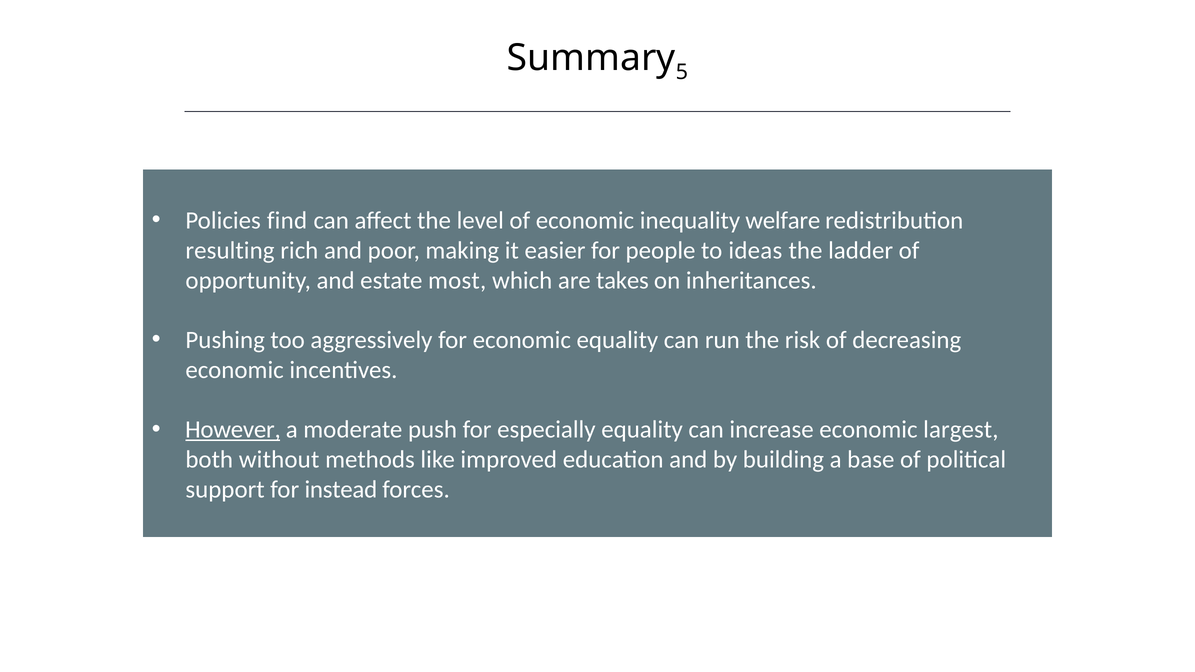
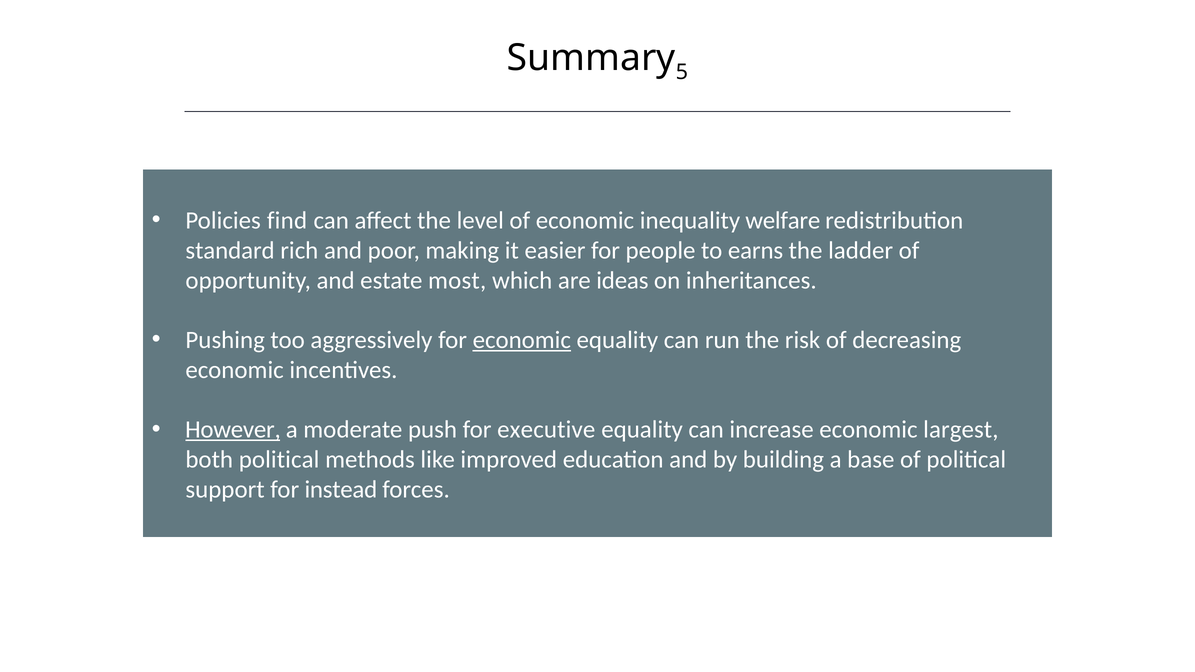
resulting: resulting -> standard (230, 251)
ideas: ideas -> earns (756, 251)
takes: takes -> ideas (622, 280)
economic underline: none -> present (522, 340)
especially: especially -> executive (546, 430)
both without: without -> political (279, 460)
